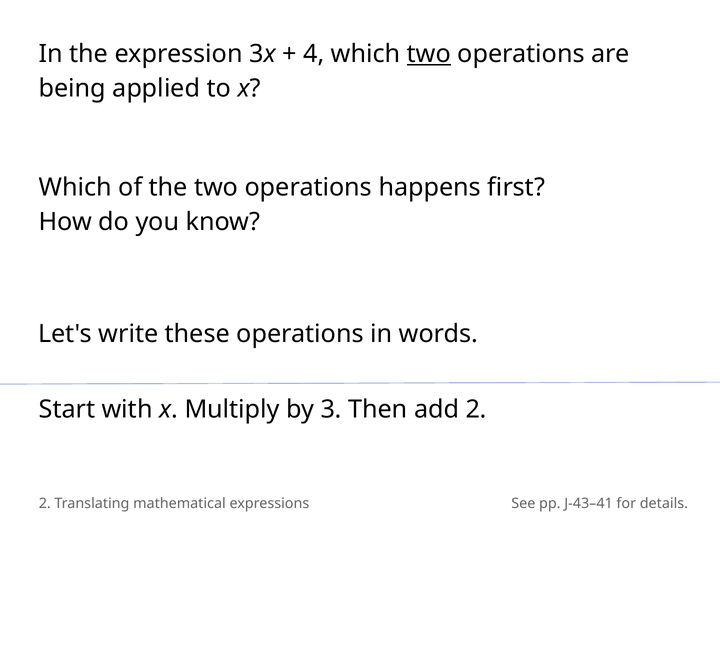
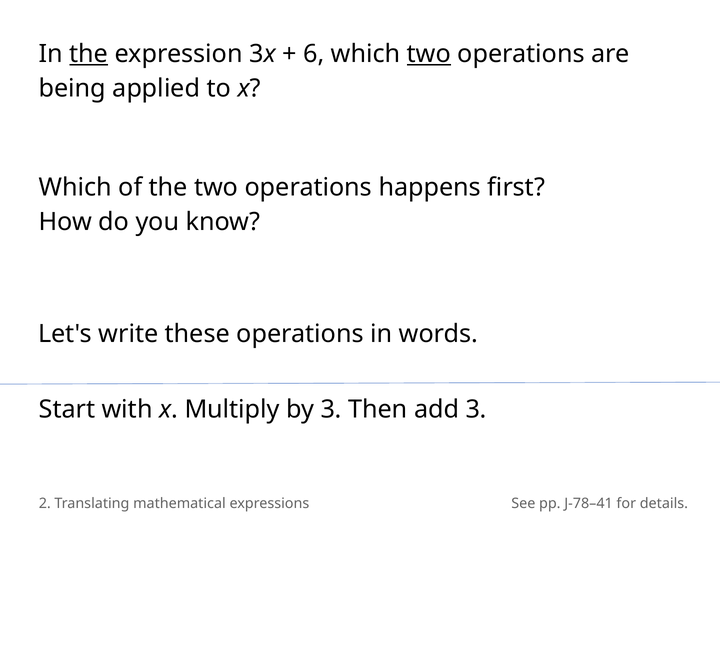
the underline: none -> present (89, 54)
4: 4 -> 6 (314, 54)
add 2: 2 -> 3 (476, 409)
J-43–41: J-43–41 -> J-78–41 (589, 503)
